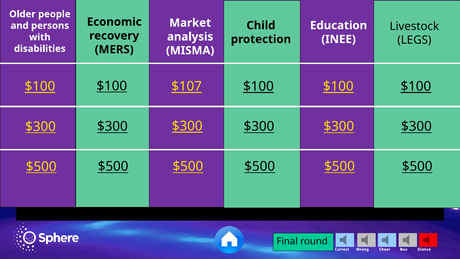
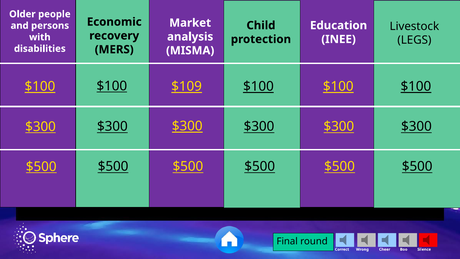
$107: $107 -> $109 (187, 86)
